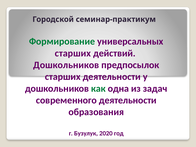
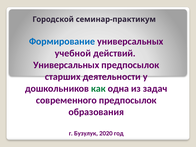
Формирование colour: green -> blue (62, 41)
старших: старших -> учебной (73, 53)
Дошкольников: Дошкольников -> Универсальных (66, 65)
современного деятельности: деятельности -> предпосылок (128, 100)
